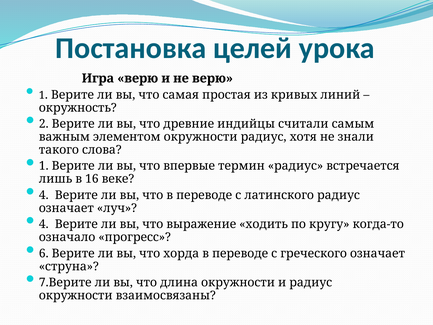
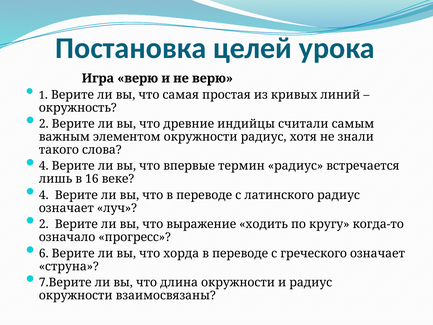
1: 1 -> 4 (44, 166)
4: 4 -> 2 (44, 224)
